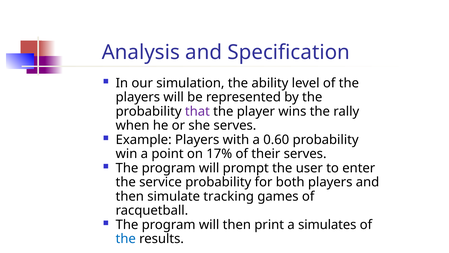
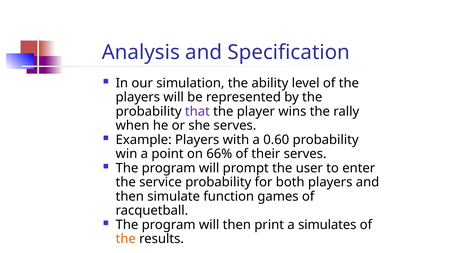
17%: 17% -> 66% (219, 154)
tracking: tracking -> function (229, 196)
the colour: blue -> orange (126, 239)
